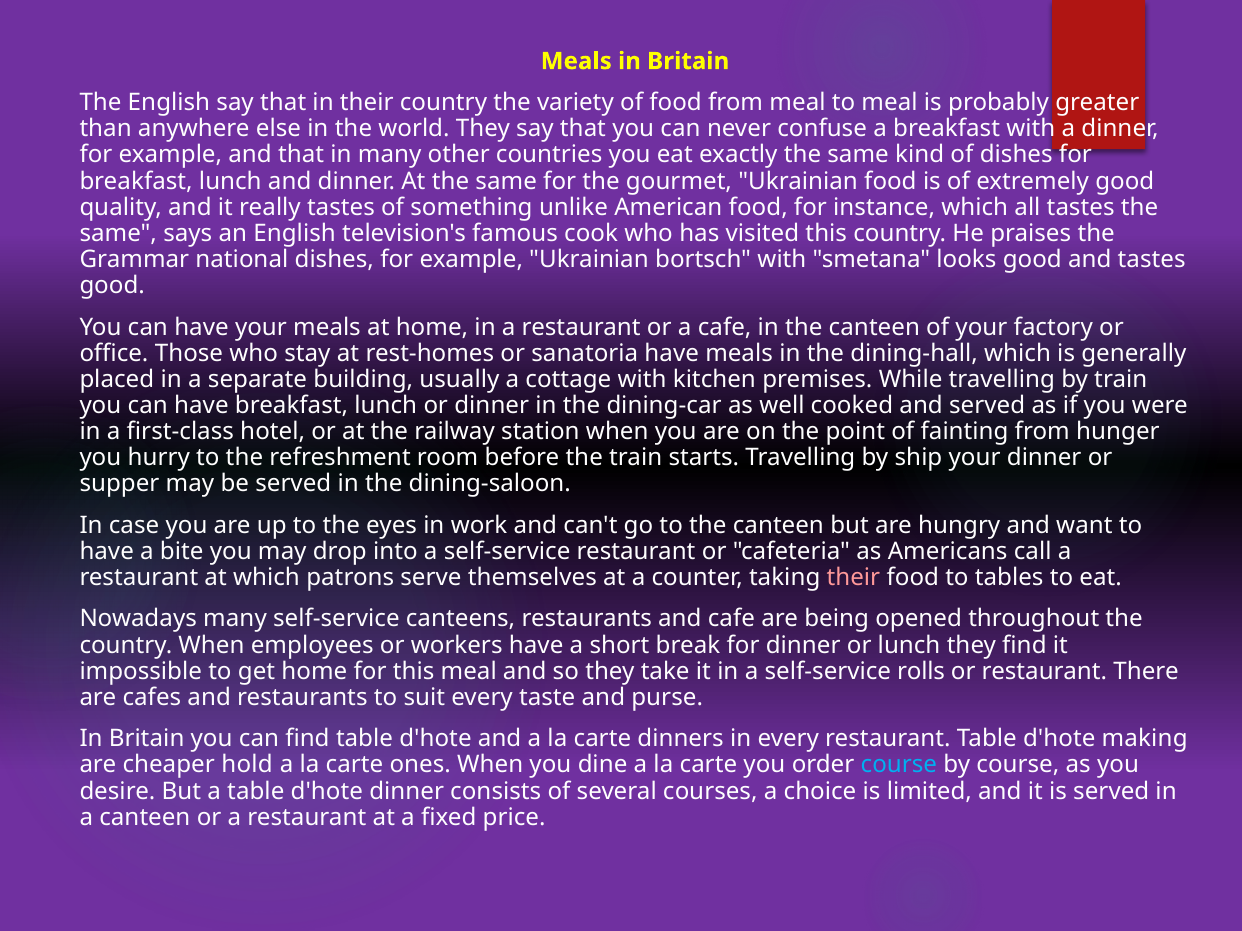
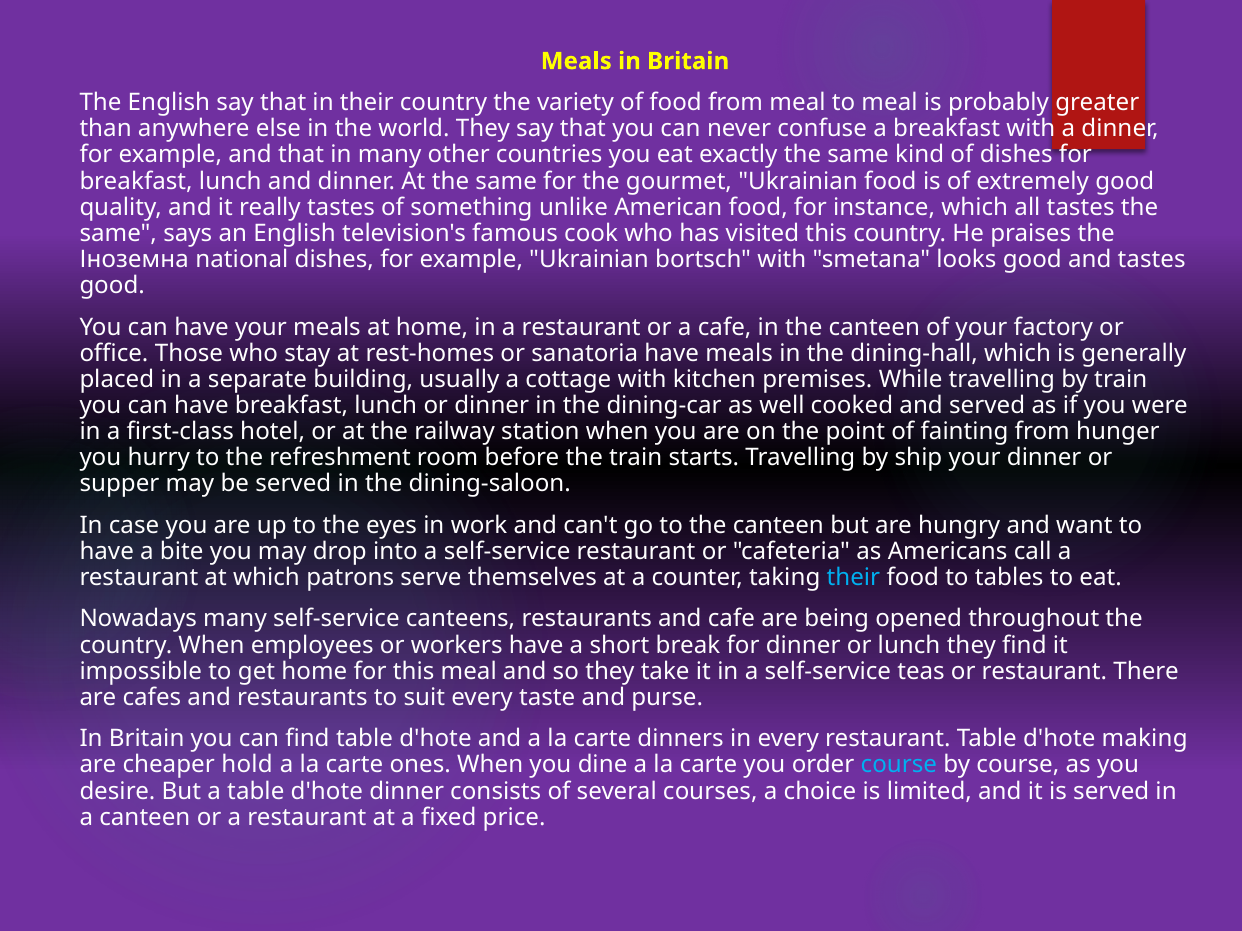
Grammar: Grammar -> Іноземна (134, 259)
their colour: pink -> light blue (853, 578)
rolls: rolls -> teas (921, 672)
